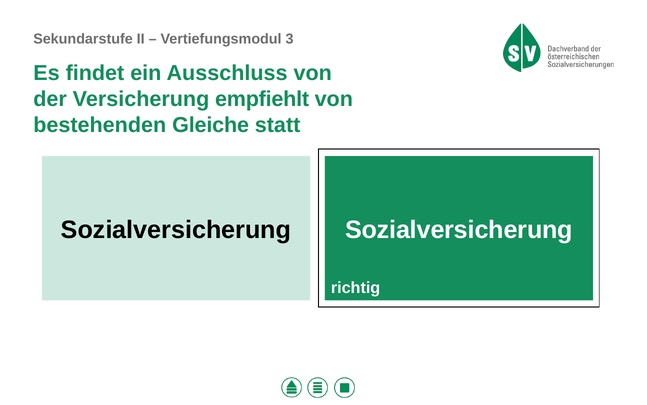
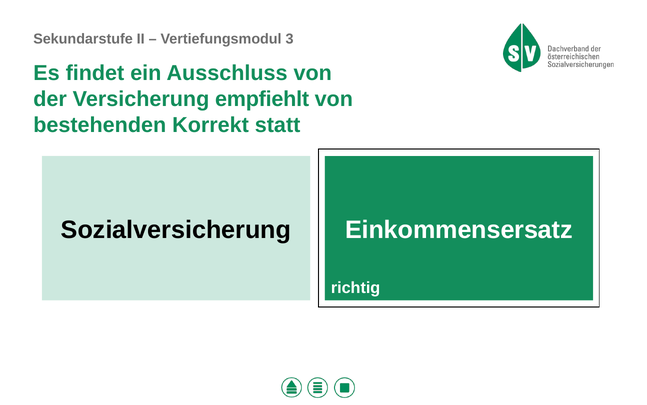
Gleiche: Gleiche -> Korrekt (211, 125)
Sozialversicherung Sozialversicherung: Sozialversicherung -> Einkommensersatz (459, 230)
